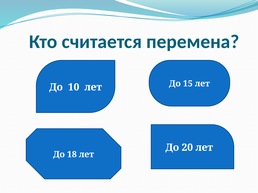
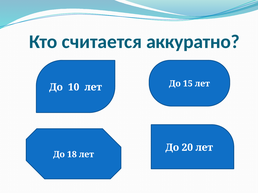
перемена: перемена -> аккуратно (193, 42)
